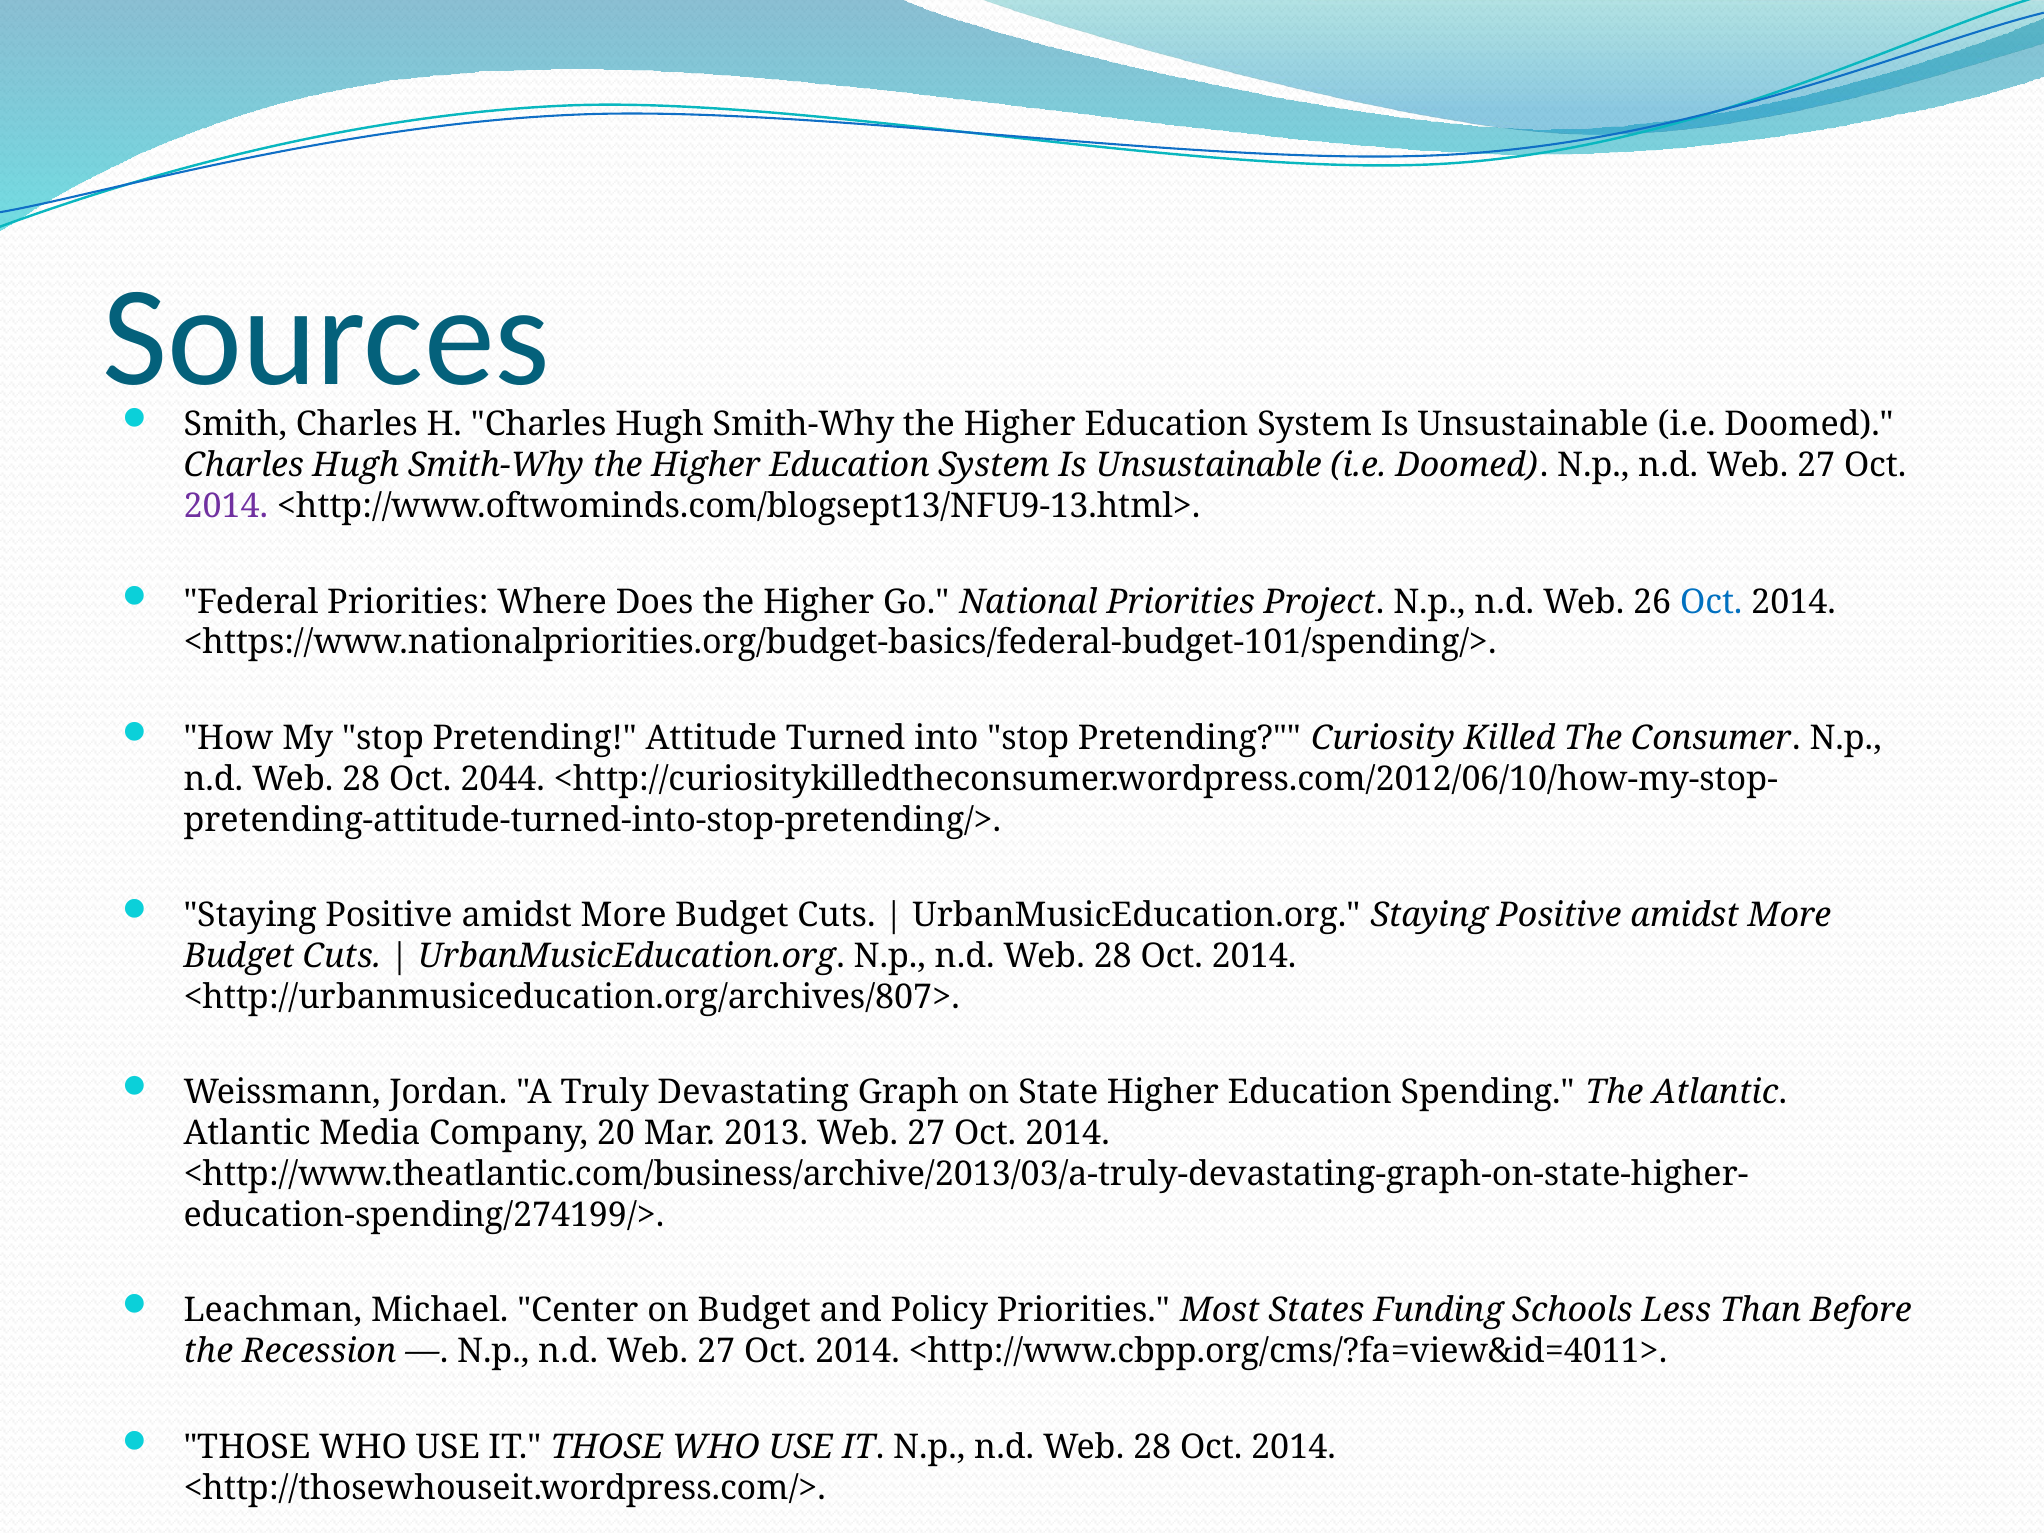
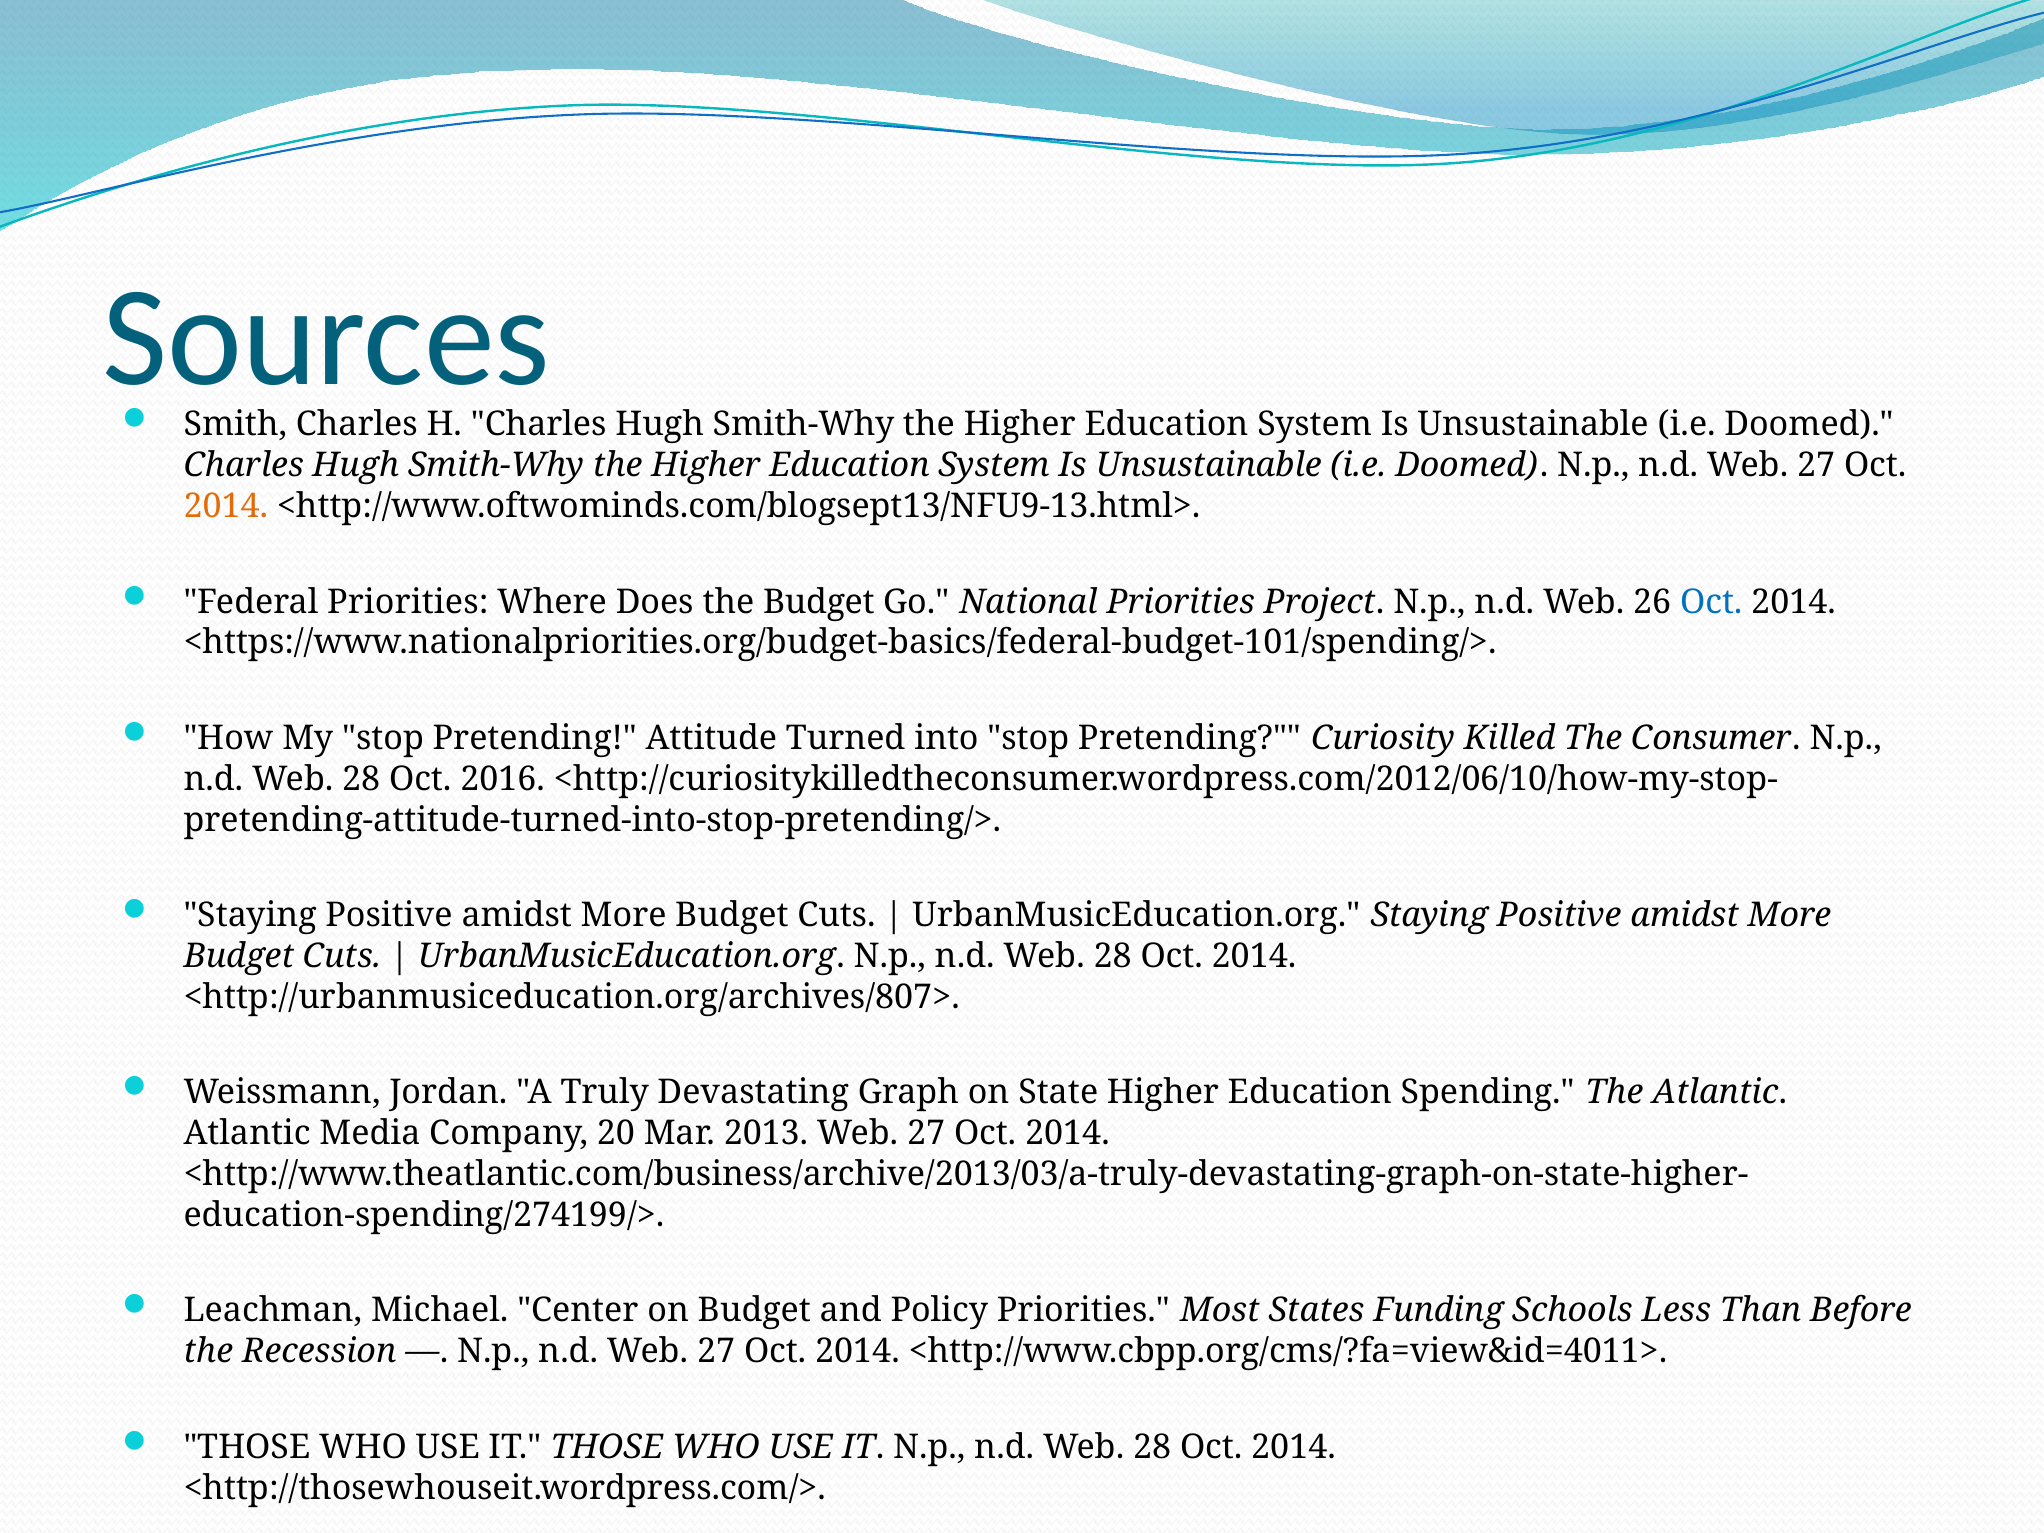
2014 colour: purple -> orange (226, 506)
Does the Higher: Higher -> Budget (819, 602)
2044: 2044 -> 2016 (503, 779)
